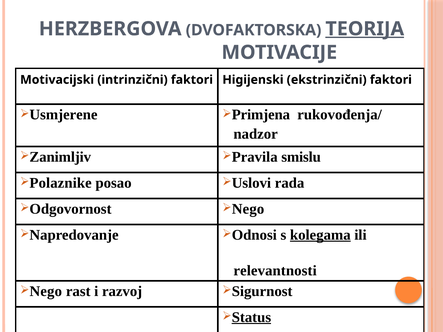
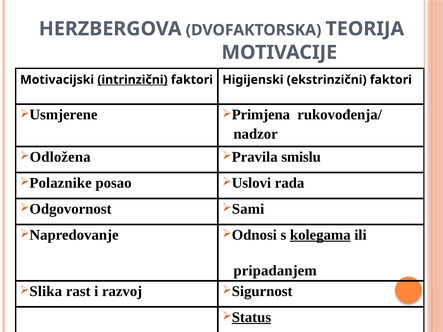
TEORIJA underline: present -> none (365, 29)
intrinzični underline: none -> present (132, 80)
Zanimljiv: Zanimljiv -> Odložena (60, 157)
Nego: Nego -> Sami (248, 209)
relevantnosti: relevantnosti -> pripadanjem (275, 271)
Nego: Nego -> Slika (46, 291)
